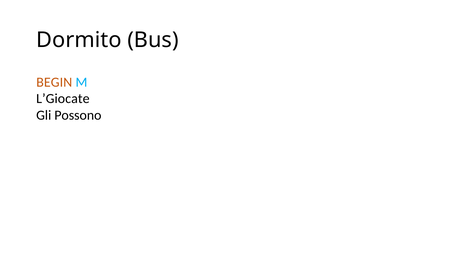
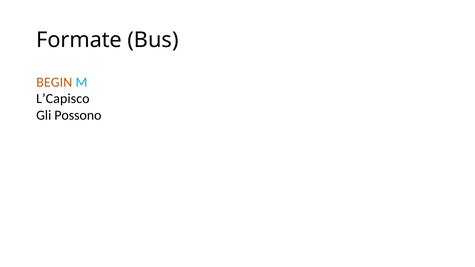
Dormito: Dormito -> Formate (79, 40)
L’Giocate: L’Giocate -> L’Capisco (63, 99)
